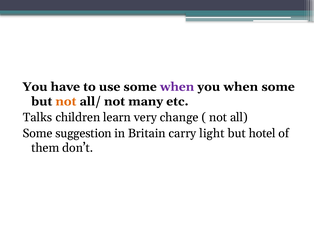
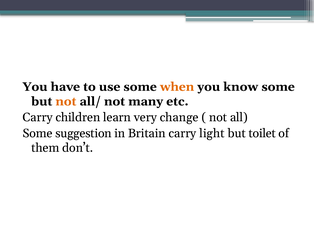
when colour: purple -> orange (177, 87)
you when: when -> know (241, 87)
Talks: Talks -> Carry (38, 118)
hotel: hotel -> toilet (262, 134)
